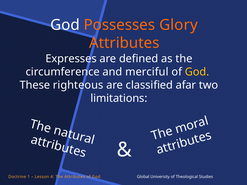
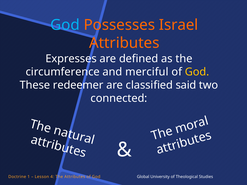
God colour: white -> light blue (65, 25)
Glory: Glory -> Israel (179, 25)
righteous: righteous -> redeemer (78, 85)
afar: afar -> said (186, 85)
limitations: limitations -> connected (119, 98)
